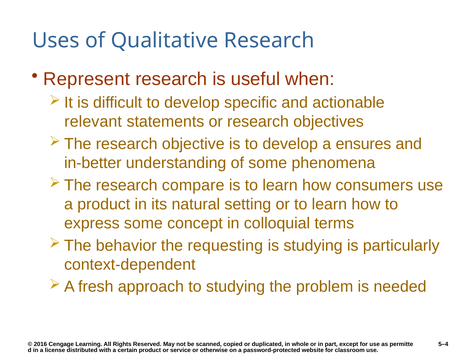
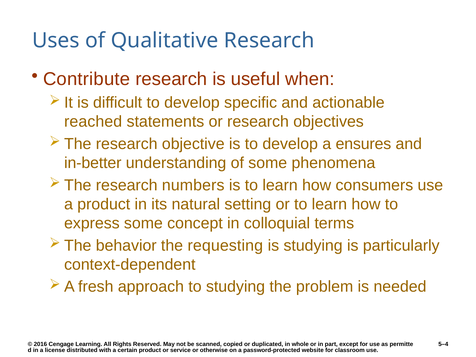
Represent: Represent -> Contribute (87, 79)
relevant: relevant -> reached (93, 122)
compare: compare -> numbers (193, 185)
